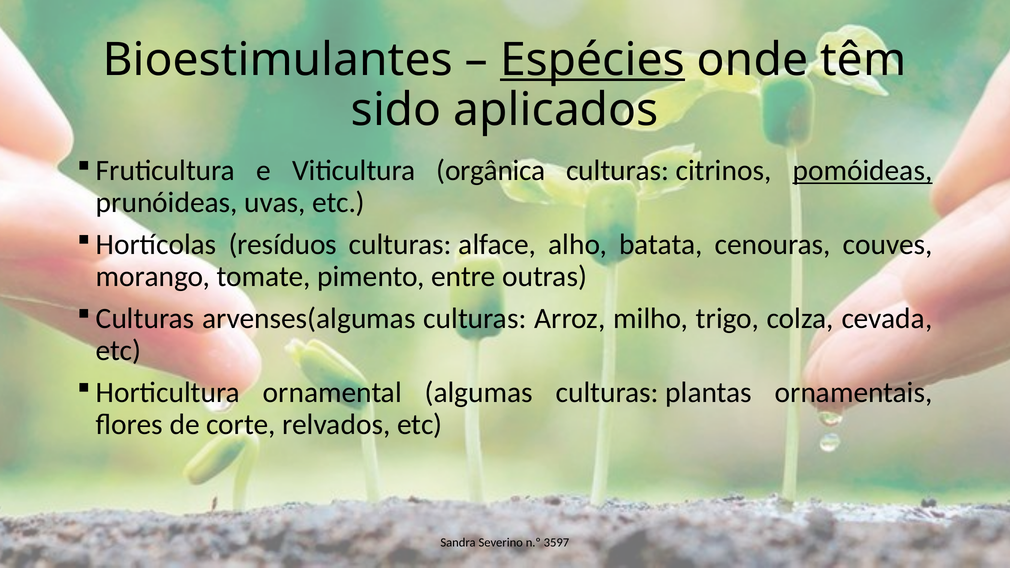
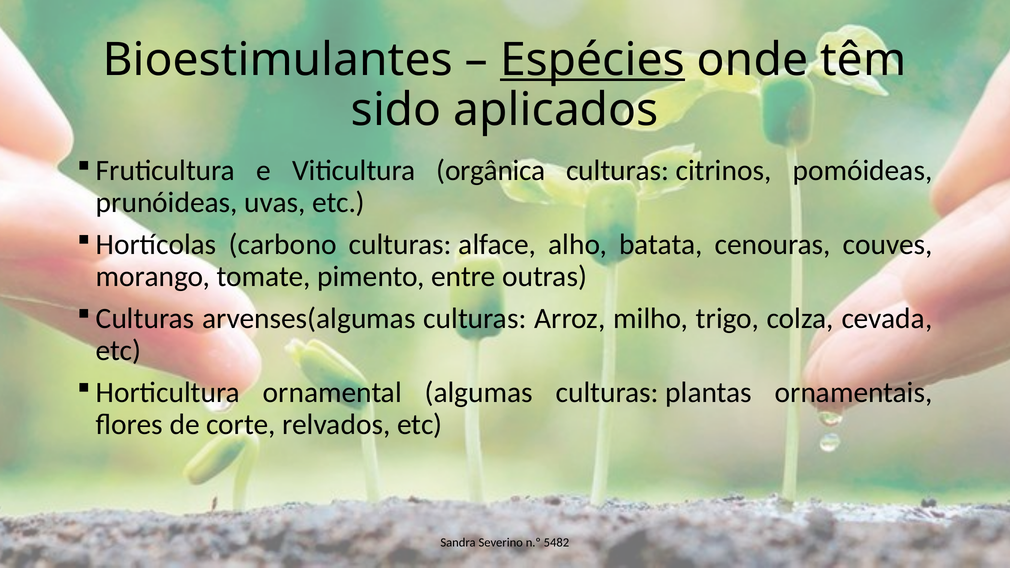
pomóideas underline: present -> none (863, 171)
resíduos: resíduos -> carbono (283, 245)
3597: 3597 -> 5482 (556, 543)
